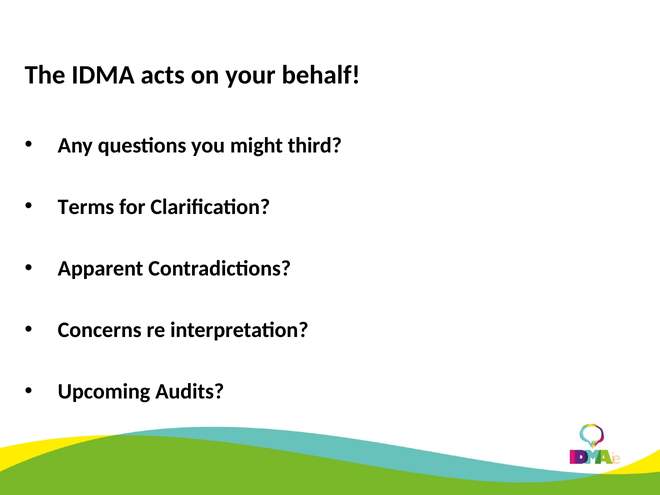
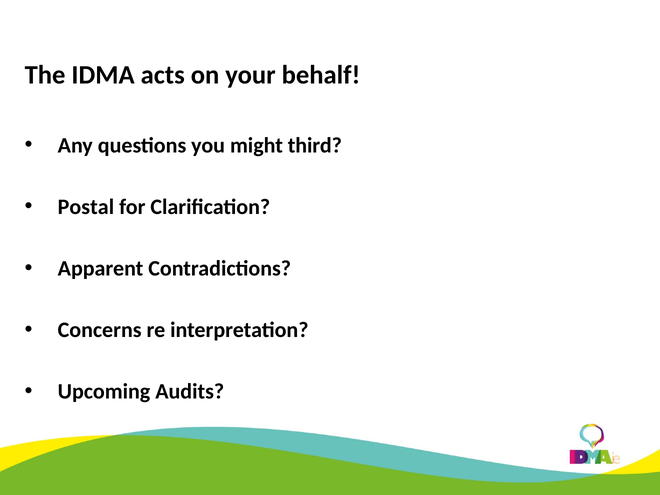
Terms: Terms -> Postal (86, 207)
